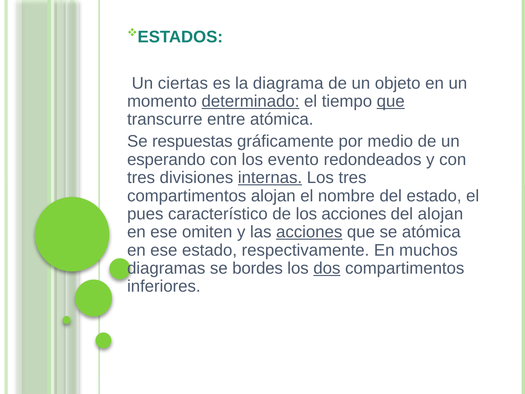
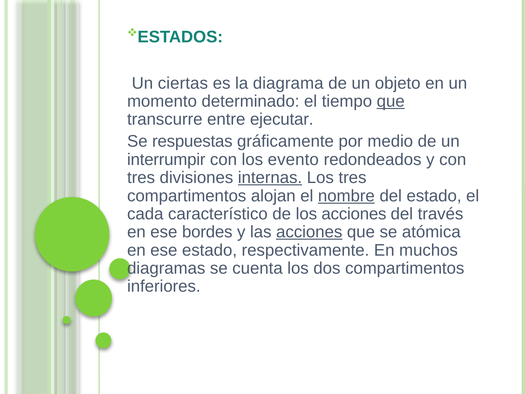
determinado underline: present -> none (251, 101)
entre atómica: atómica -> ejecutar (282, 119)
esperando: esperando -> interrumpir (166, 159)
nombre underline: none -> present (346, 196)
pues: pues -> cada (145, 214)
del alojan: alojan -> través (441, 214)
omiten: omiten -> bordes (207, 232)
bordes: bordes -> cuenta (257, 268)
dos underline: present -> none (327, 268)
